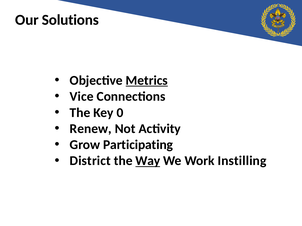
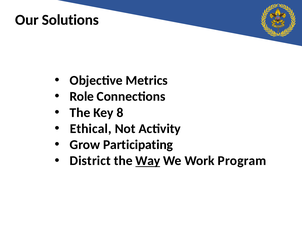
Metrics underline: present -> none (147, 81)
Vice: Vice -> Role (82, 97)
0: 0 -> 8 (120, 113)
Renew: Renew -> Ethical (91, 129)
Instilling: Instilling -> Program (242, 161)
